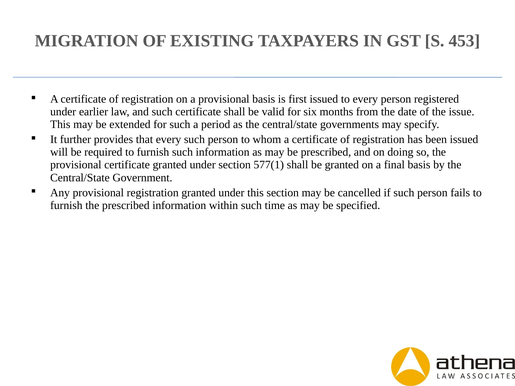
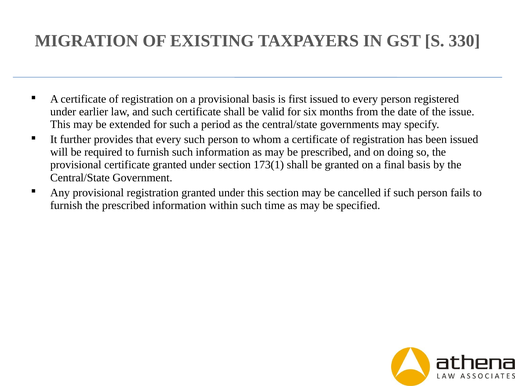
453: 453 -> 330 (464, 41)
577(1: 577(1 -> 173(1 (269, 165)
